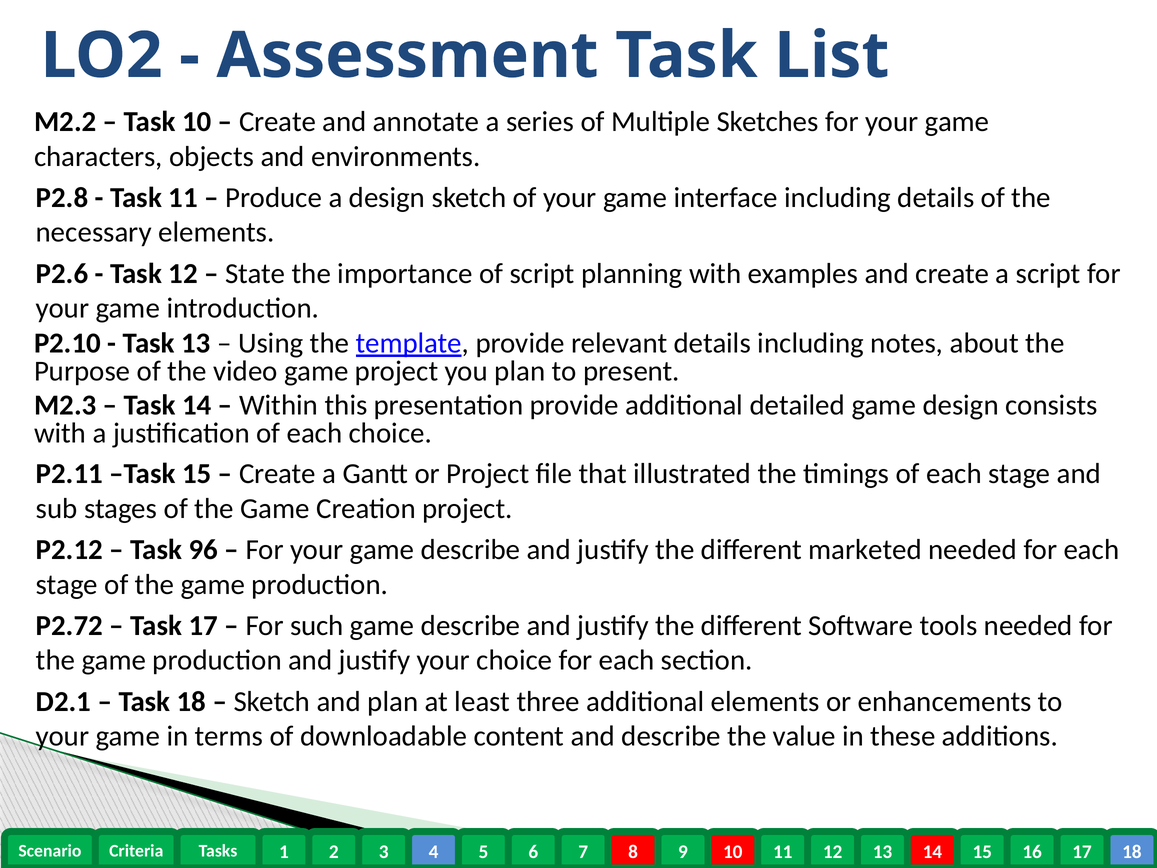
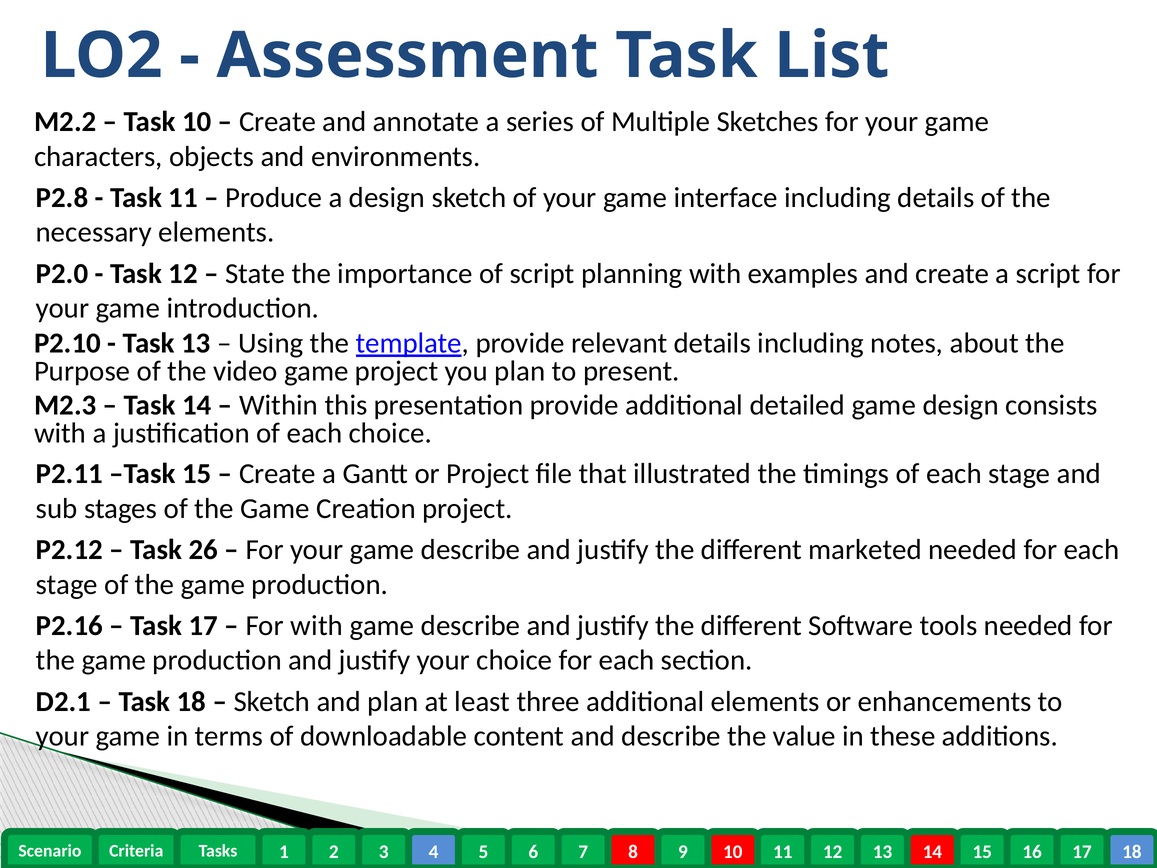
P2.6: P2.6 -> P2.0 (62, 274)
96: 96 -> 26 (203, 550)
P2.72: P2.72 -> P2.16 (69, 625)
For such: such -> with (317, 625)
